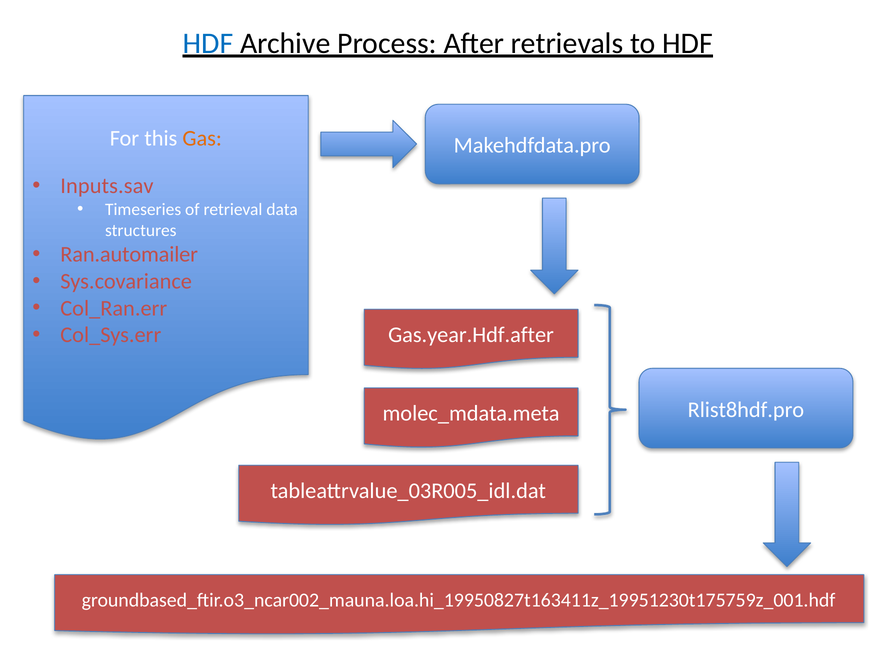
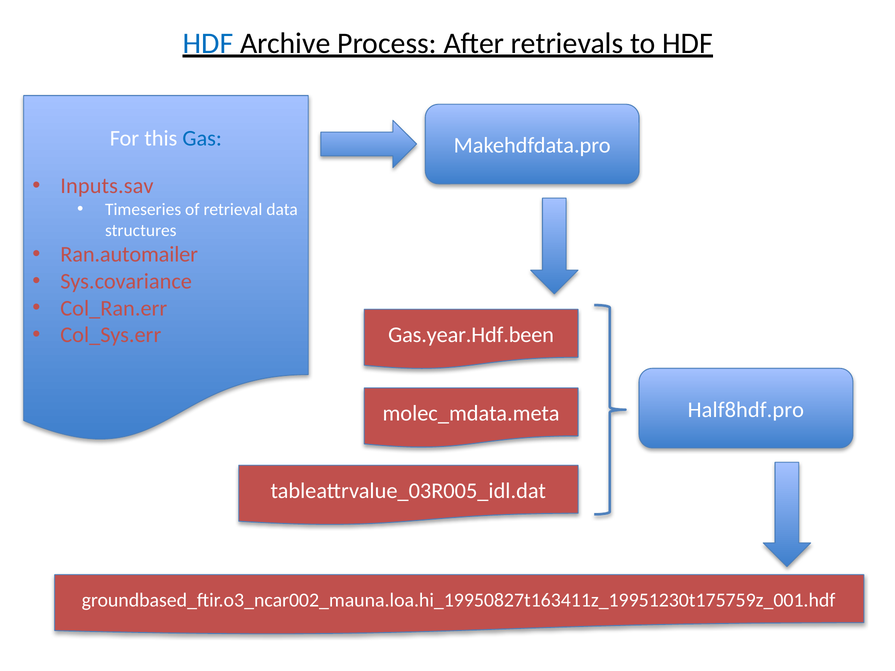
Gas colour: orange -> blue (202, 138)
Gas.year.Hdf.after: Gas.year.Hdf.after -> Gas.year.Hdf.been (471, 335)
Rlist8hdf.pro: Rlist8hdf.pro -> Half8hdf.pro (746, 410)
